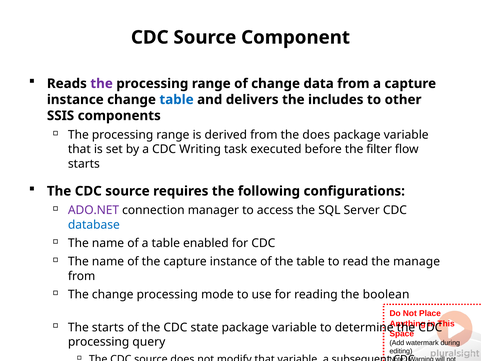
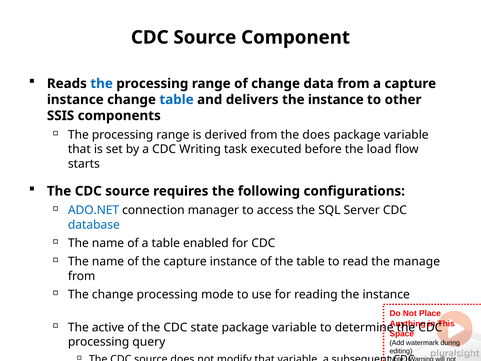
the colour: purple -> blue (102, 84)
delivers the includes: includes -> instance (336, 100)
filter: filter -> load (379, 149)
ADO.NET colour: purple -> blue (94, 210)
reading the boolean: boolean -> instance (386, 294)
The starts: starts -> active (108, 327)
